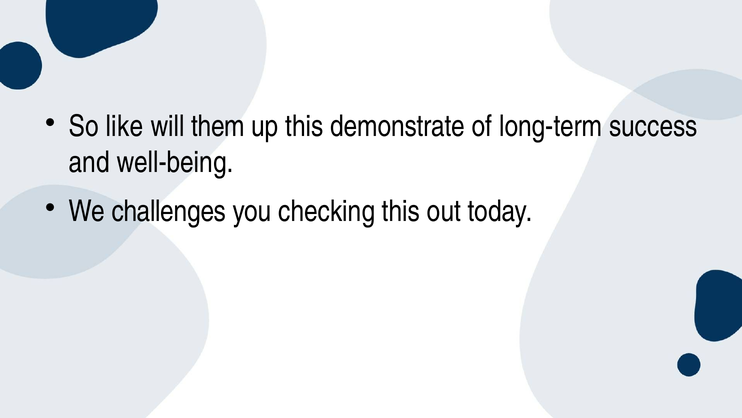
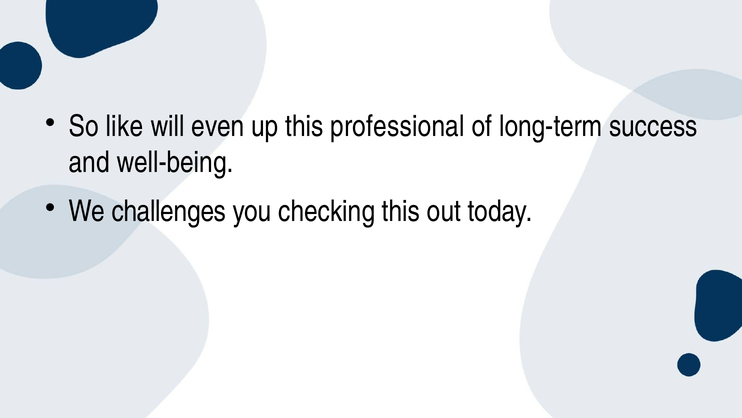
them: them -> even (218, 126)
demonstrate: demonstrate -> professional (398, 126)
